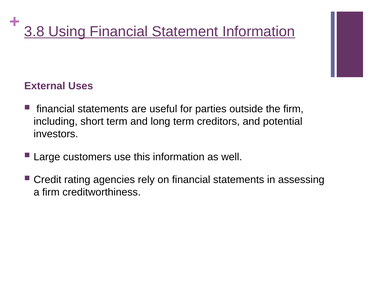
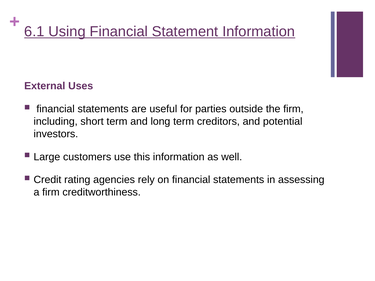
3.8: 3.8 -> 6.1 (34, 32)
